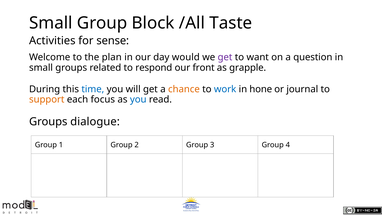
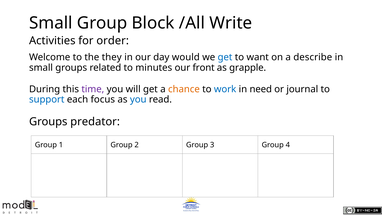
Taste: Taste -> Write (231, 23)
sense: sense -> order (113, 41)
plan: plan -> they (112, 57)
get colour: purple -> blue (225, 57)
question: question -> describe (313, 57)
respond: respond -> minutes (154, 68)
time colour: blue -> purple (93, 89)
hone: hone -> need (261, 89)
support colour: orange -> blue (47, 99)
dialogue: dialogue -> predator (95, 122)
